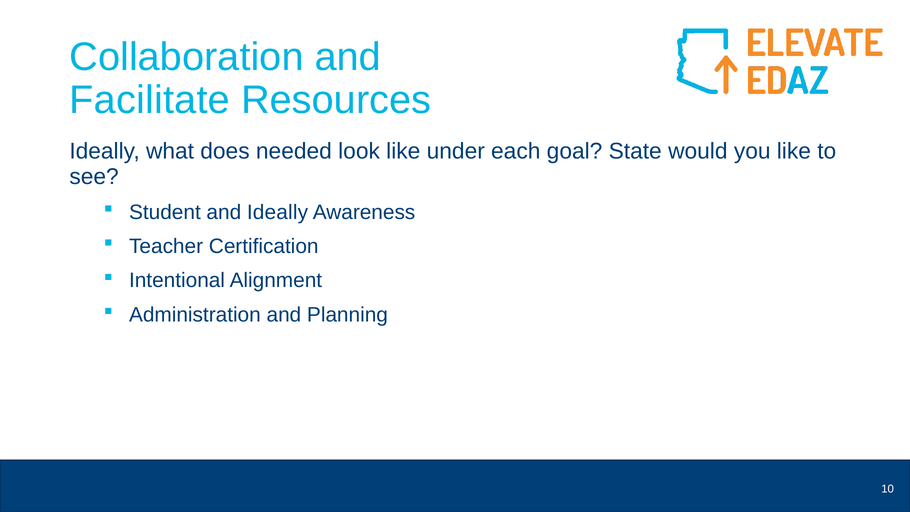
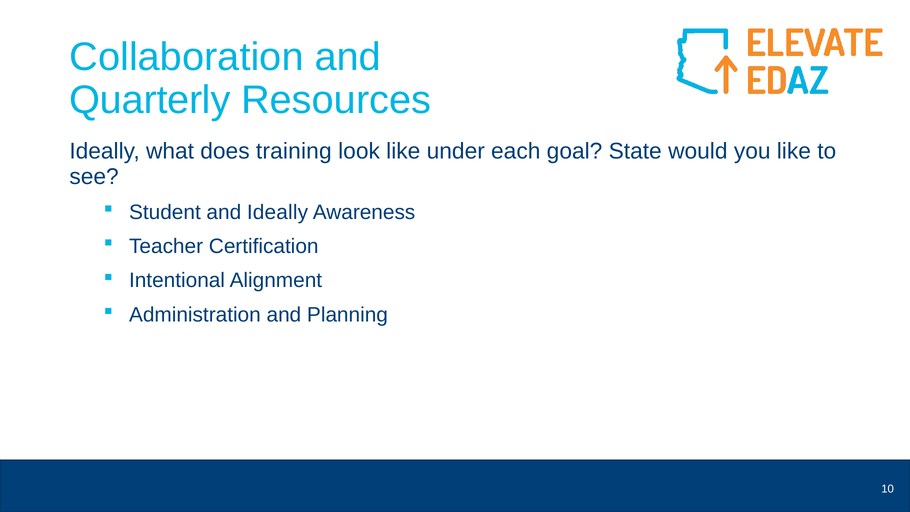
Facilitate: Facilitate -> Quarterly (150, 100)
needed: needed -> training (294, 151)
